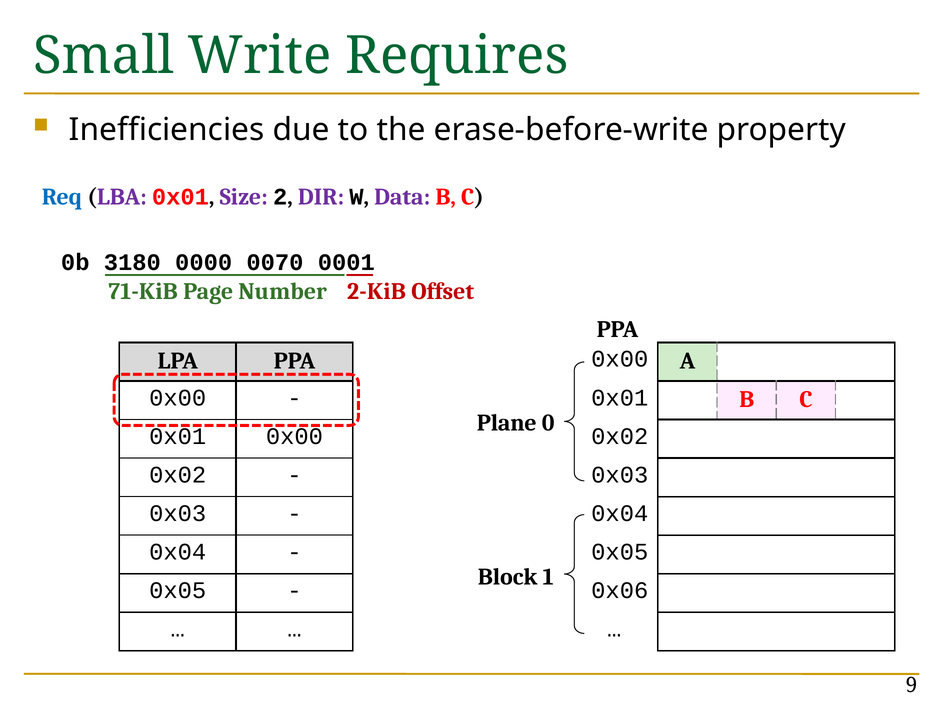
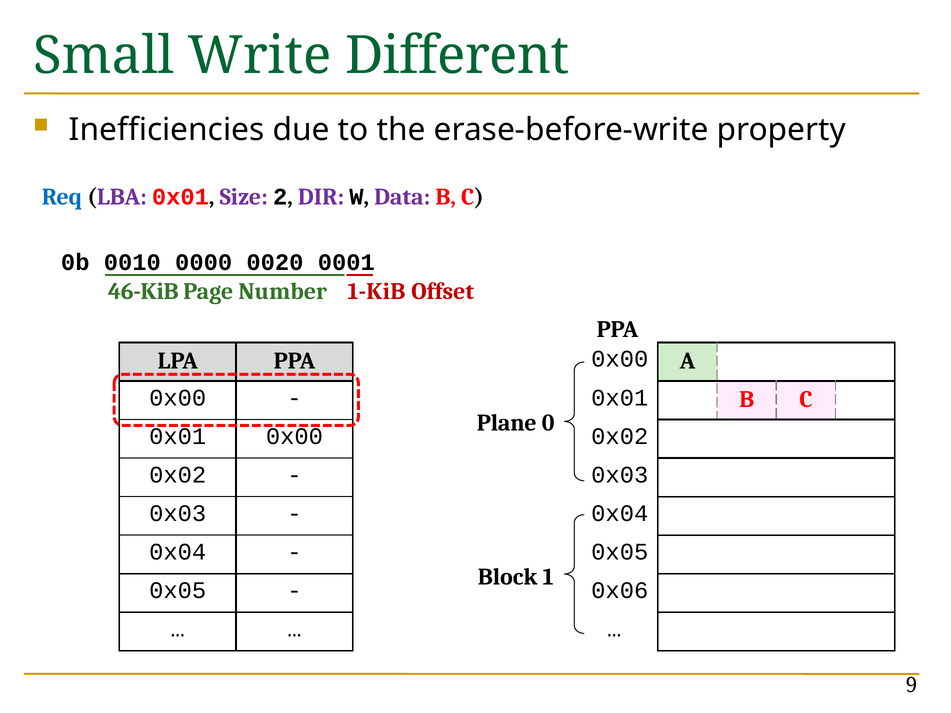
Requires: Requires -> Different (457, 56)
3180: 3180 -> 0010 (132, 263)
0070: 0070 -> 0020 (275, 263)
71-KiB: 71-KiB -> 46-KiB (143, 291)
2-KiB: 2-KiB -> 1-KiB (376, 291)
